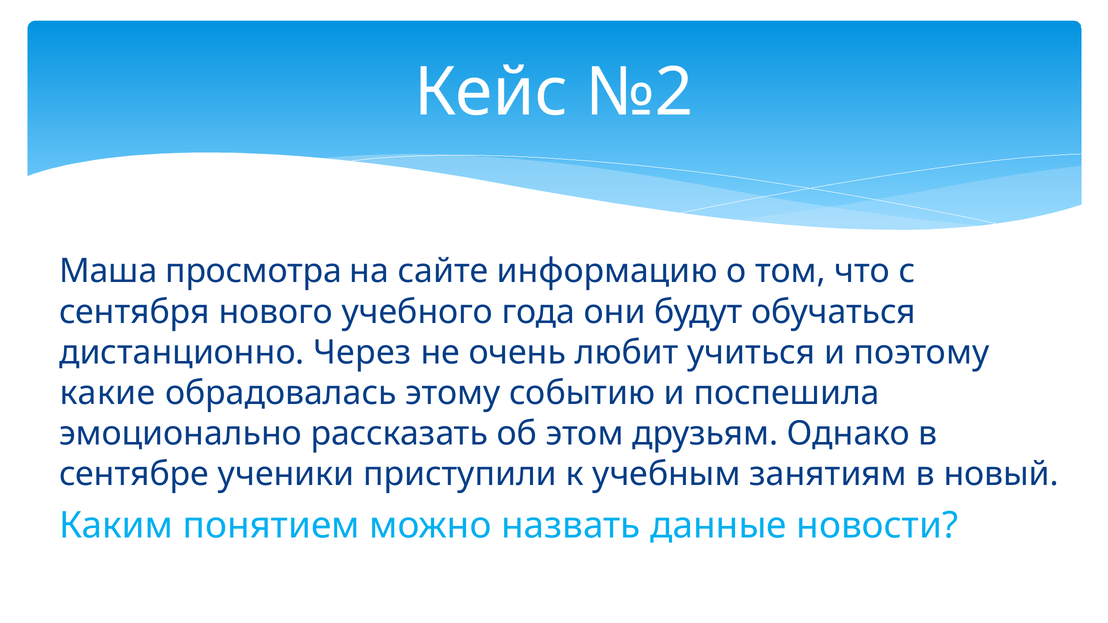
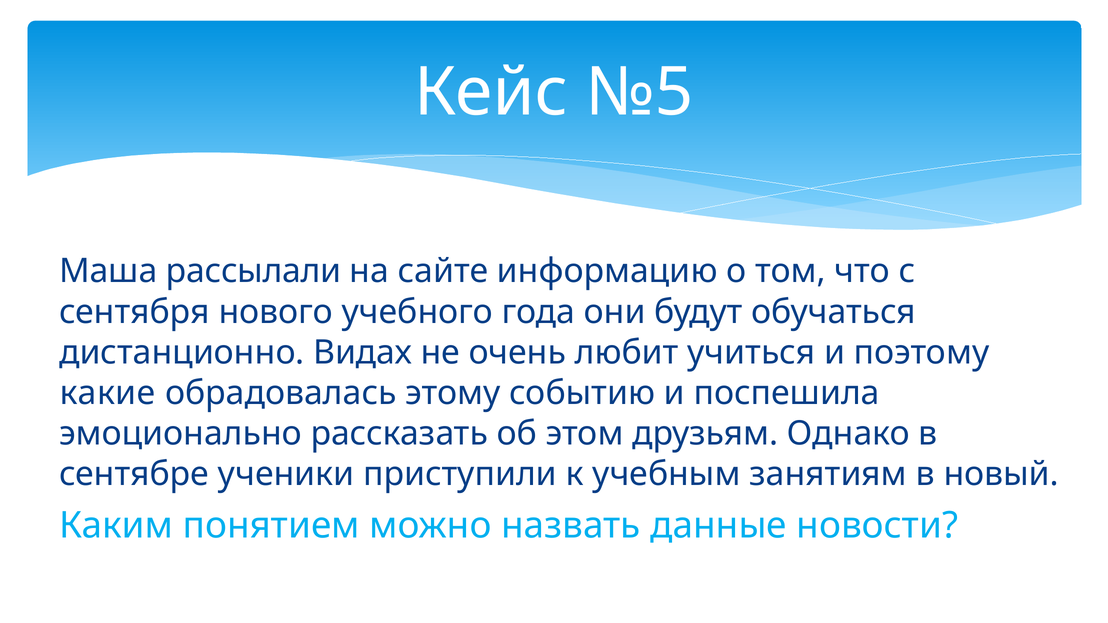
№2: №2 -> №5 (640, 92)
просмотра: просмотра -> рассылали (254, 271)
Через: Через -> Видах (363, 353)
